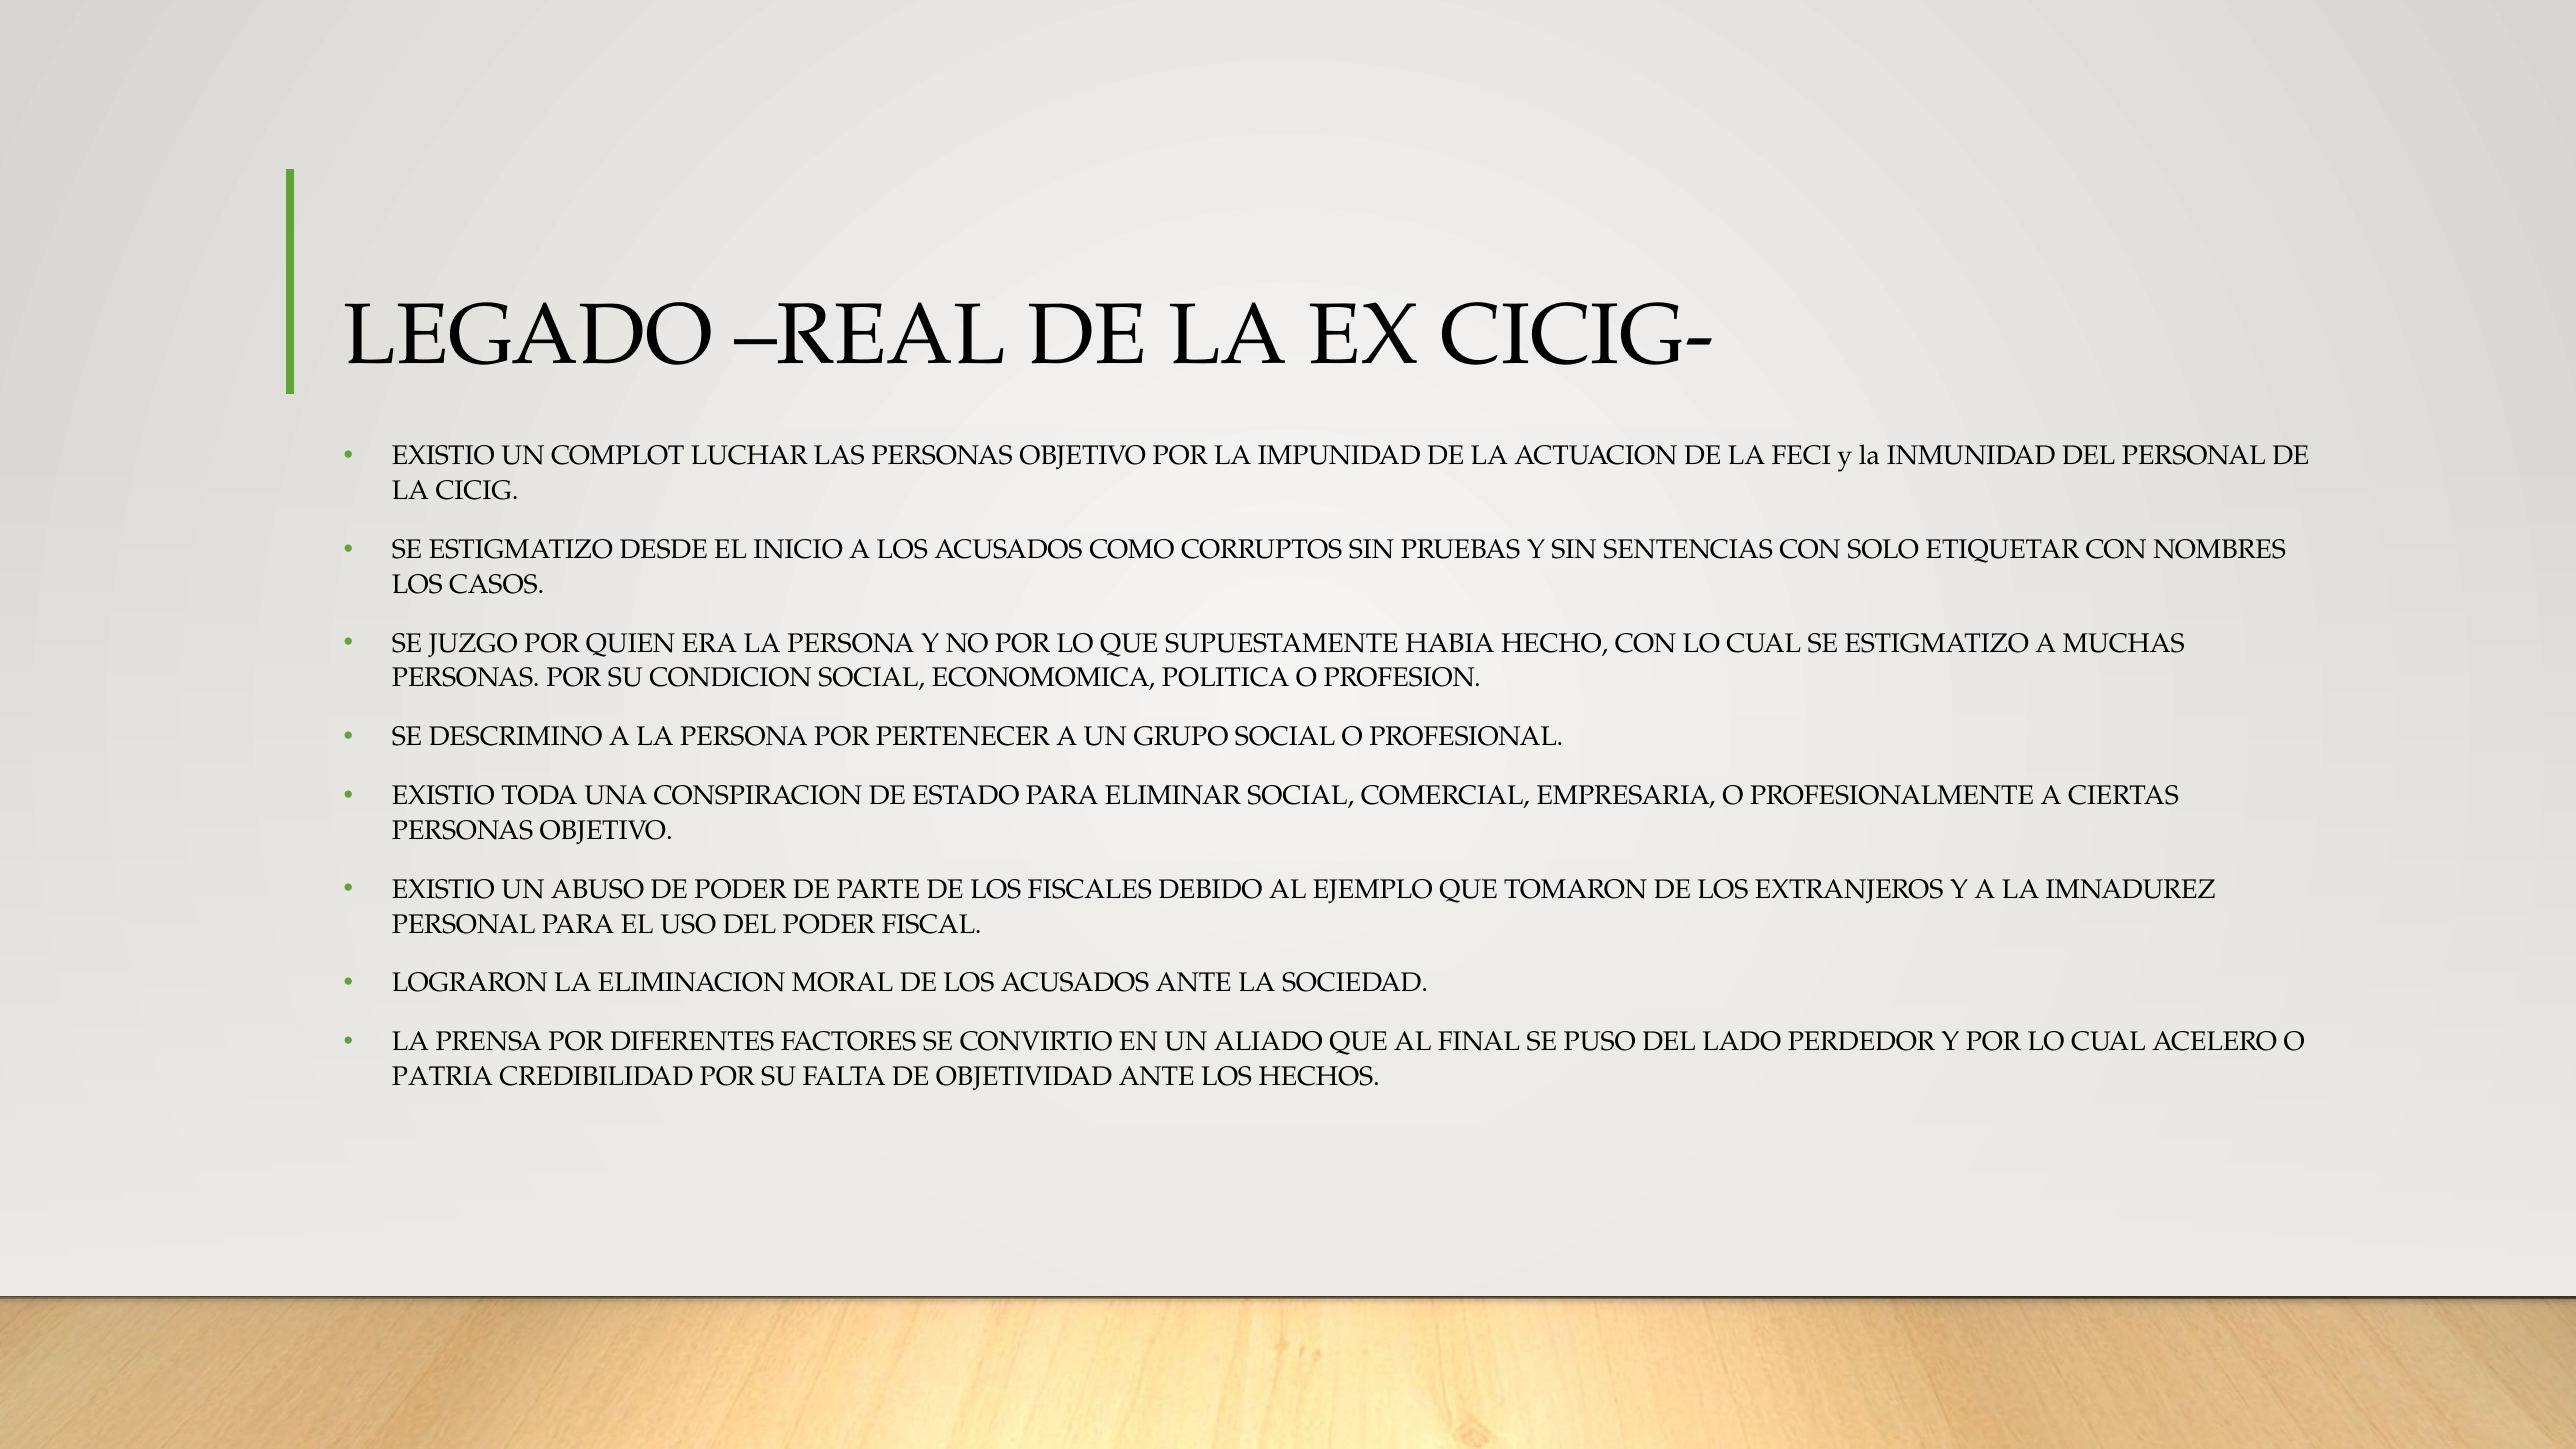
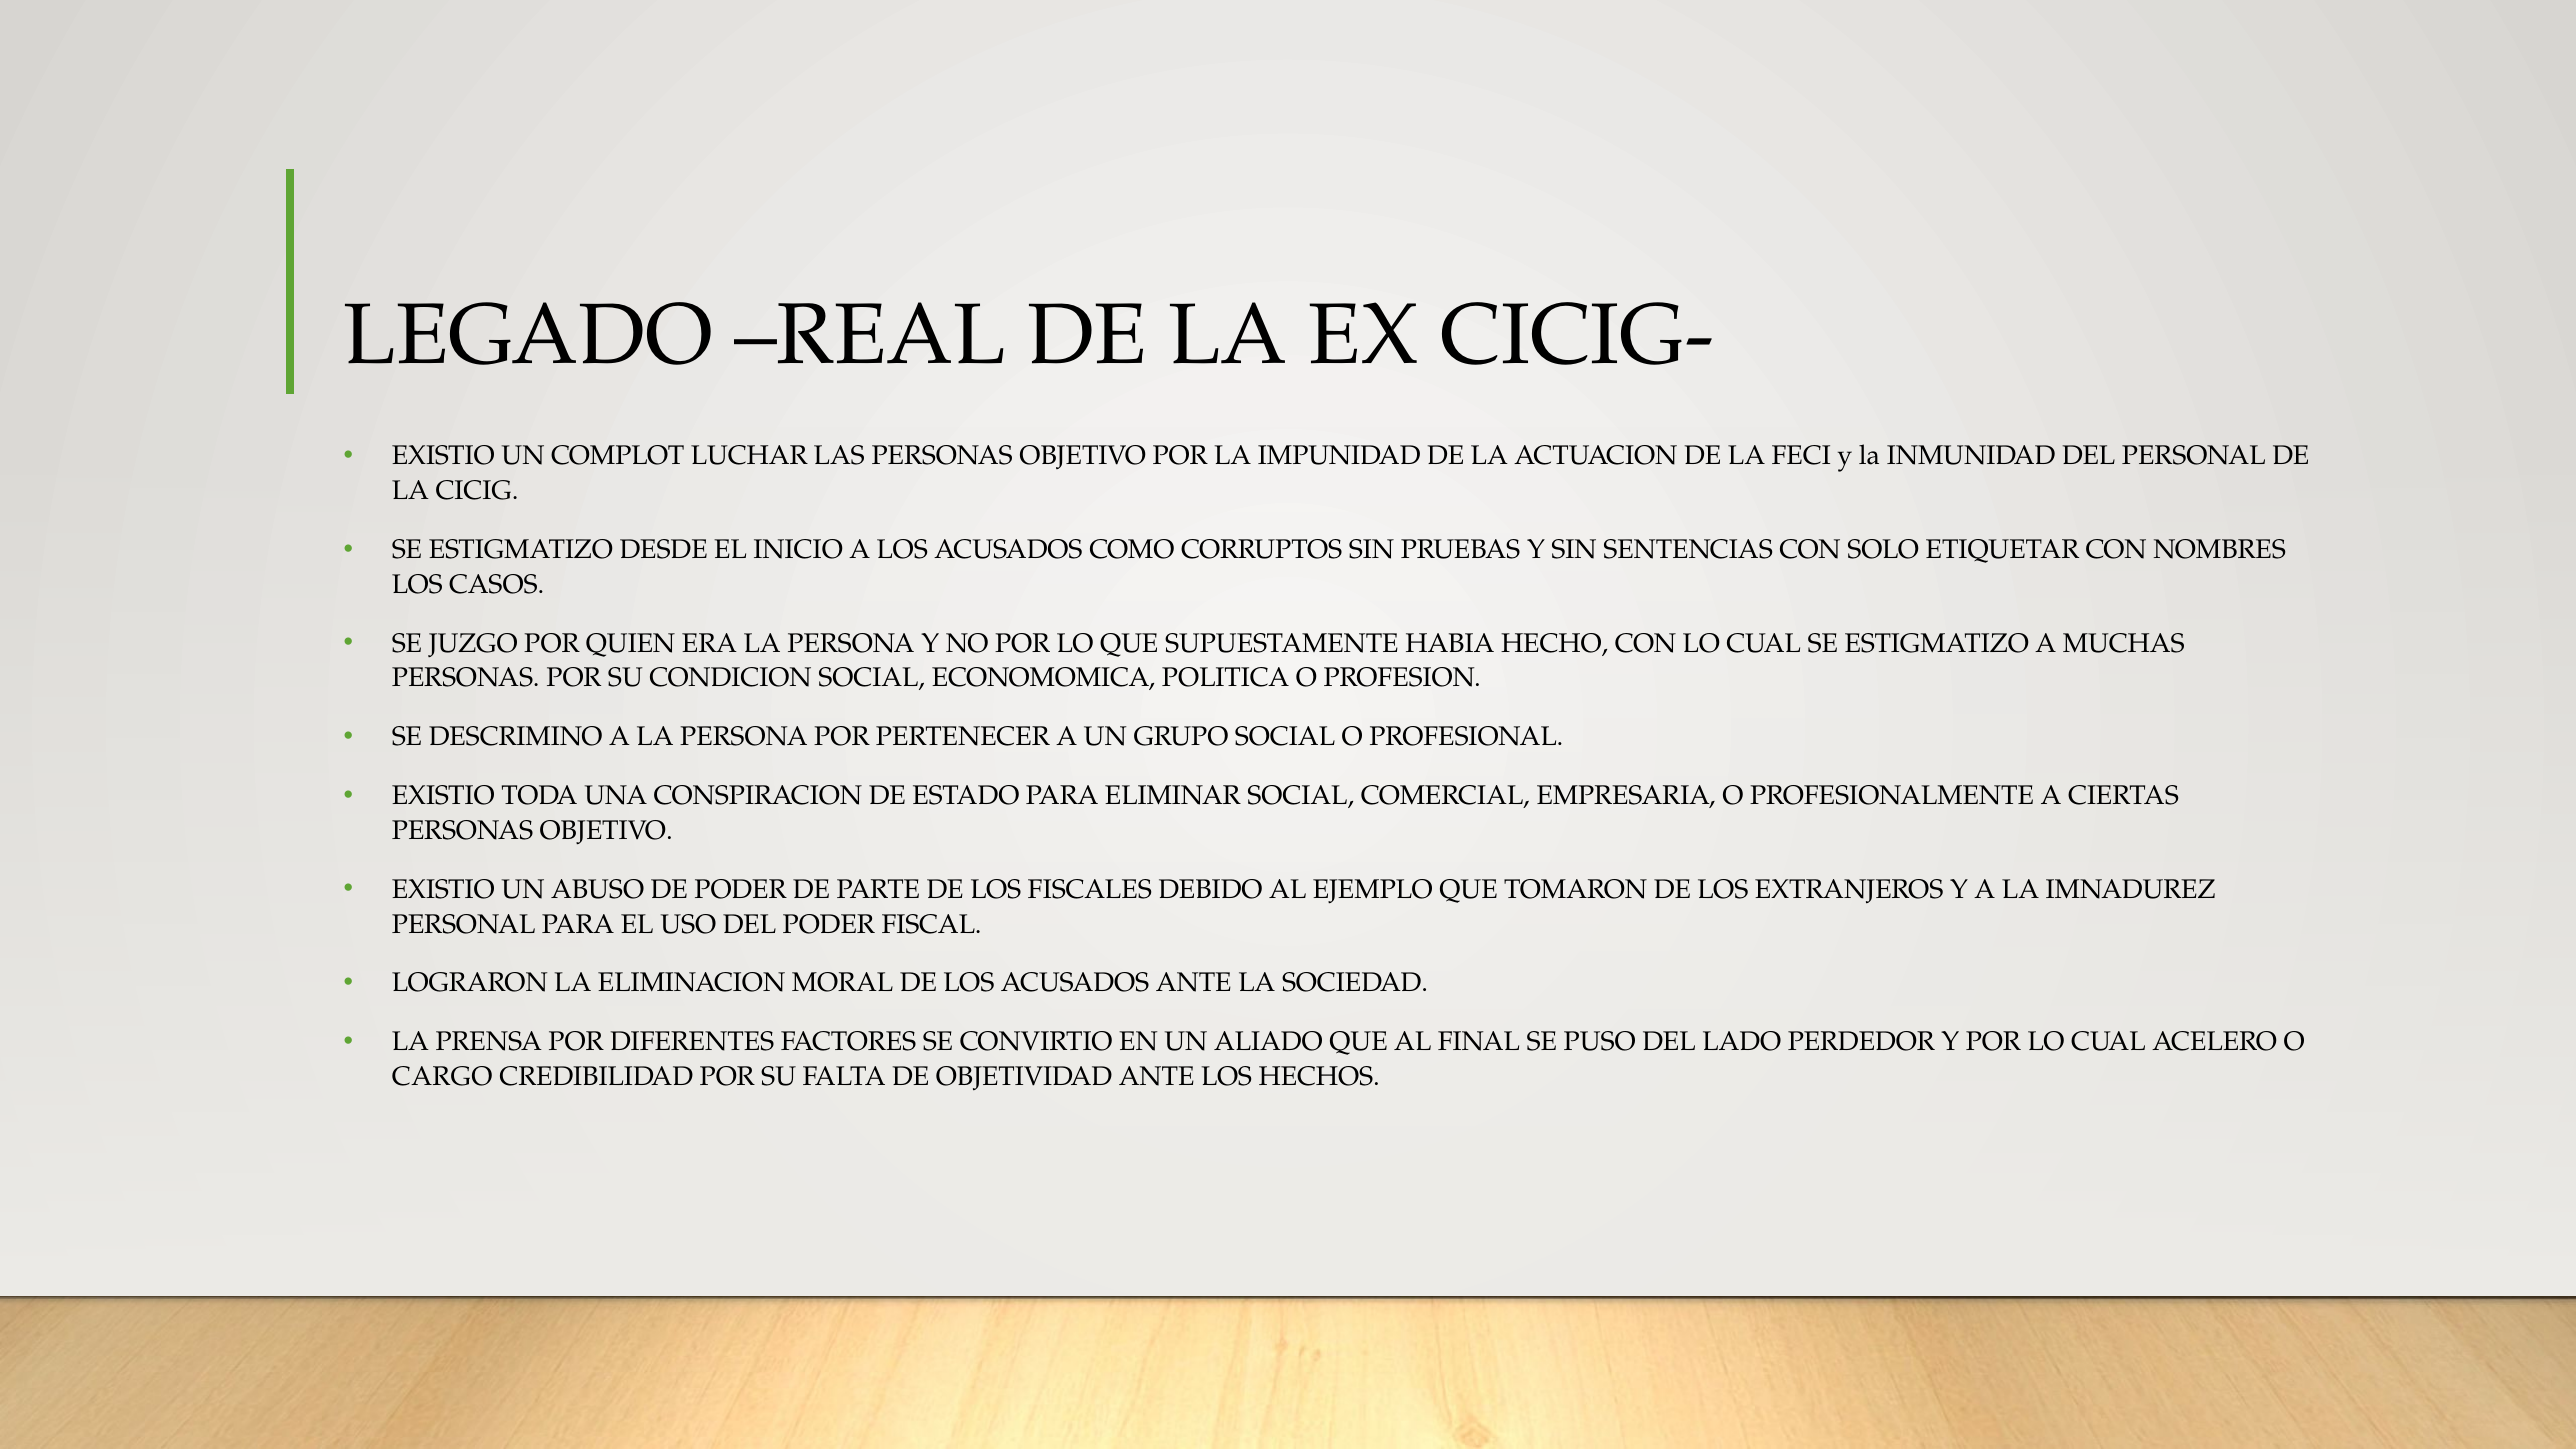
PATRIA: PATRIA -> CARGO (442, 1077)
